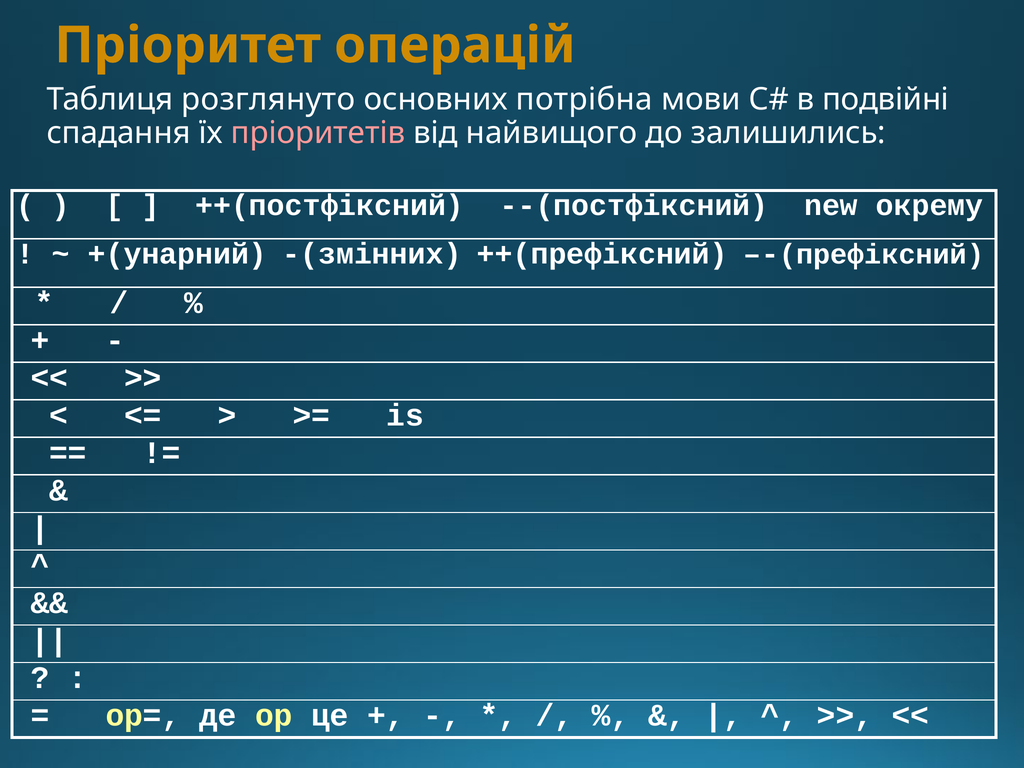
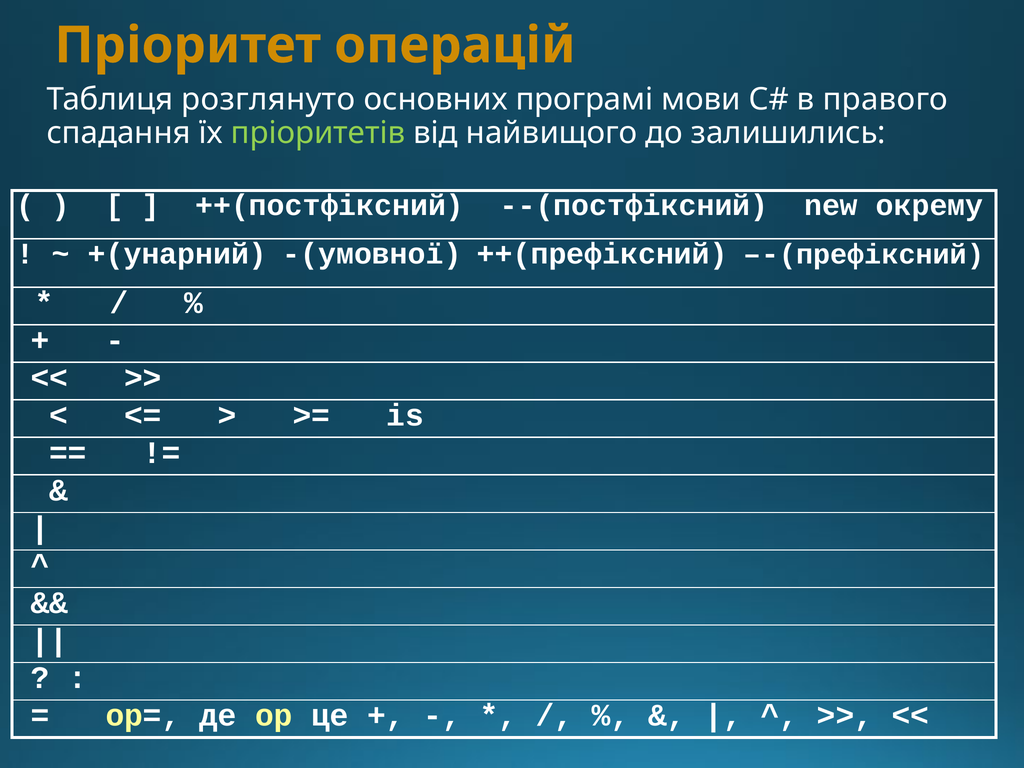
потрібна: потрібна -> програмі (584, 99)
подвійні: подвійні -> правого (885, 99)
пріоритетів colour: pink -> light green (318, 133)
-(змінних: -(змінних -> -(умовної (372, 254)
